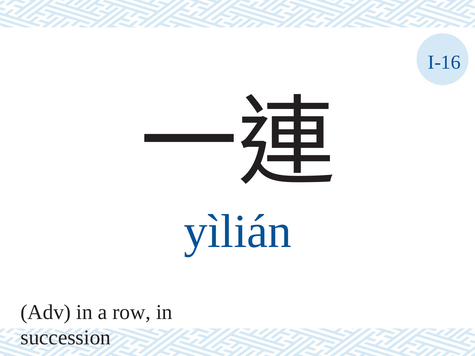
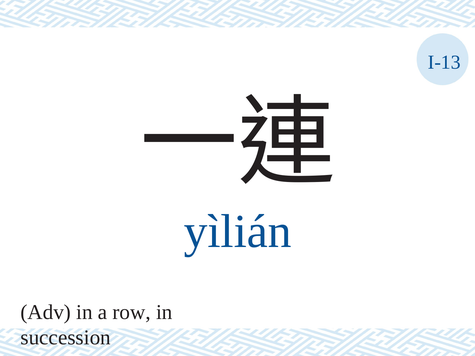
I-16: I-16 -> I-13 (444, 62)
